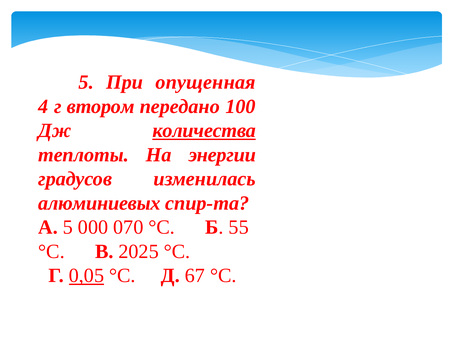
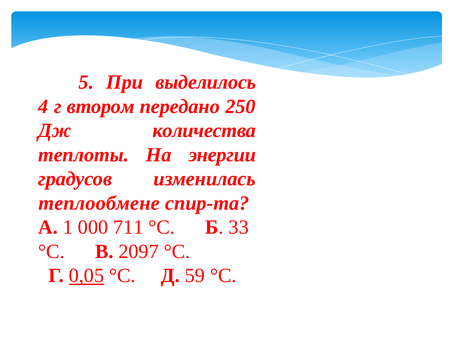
опущенная: опущенная -> выделилось (206, 82)
100: 100 -> 250 (241, 106)
количества underline: present -> none (204, 130)
алюминиевых: алюминиевых -> теплообмене (99, 203)
А 5: 5 -> 1 (68, 227)
070: 070 -> 711 (128, 227)
55: 55 -> 33 (239, 227)
2025: 2025 -> 2097 (139, 251)
67: 67 -> 59 (195, 275)
